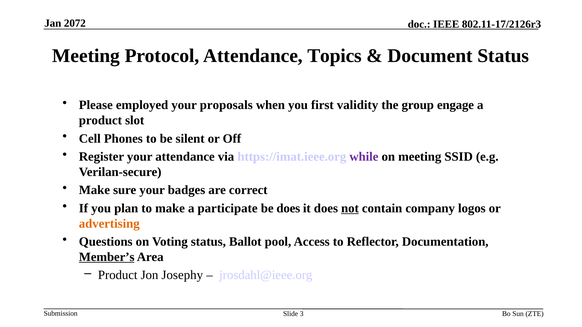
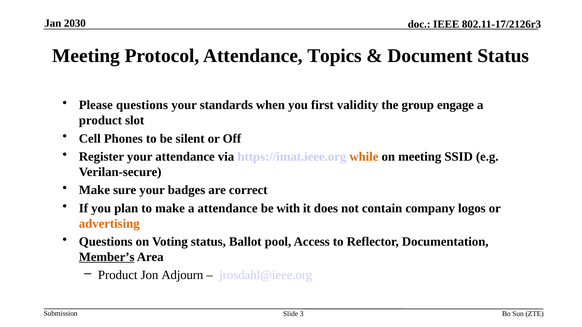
2072: 2072 -> 2030 (75, 23)
Please employed: employed -> questions (142, 105)
proposals: proposals -> standards (226, 105)
while colour: purple -> orange (364, 157)
a participate: participate -> attendance (228, 209)
be does: does -> with (288, 209)
not underline: present -> none (350, 209)
Josephy: Josephy -> Adjourn (182, 275)
